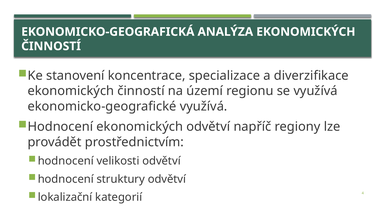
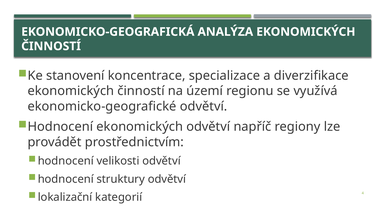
ekonomicko-geografické využívá: využívá -> odvětví (204, 107)
